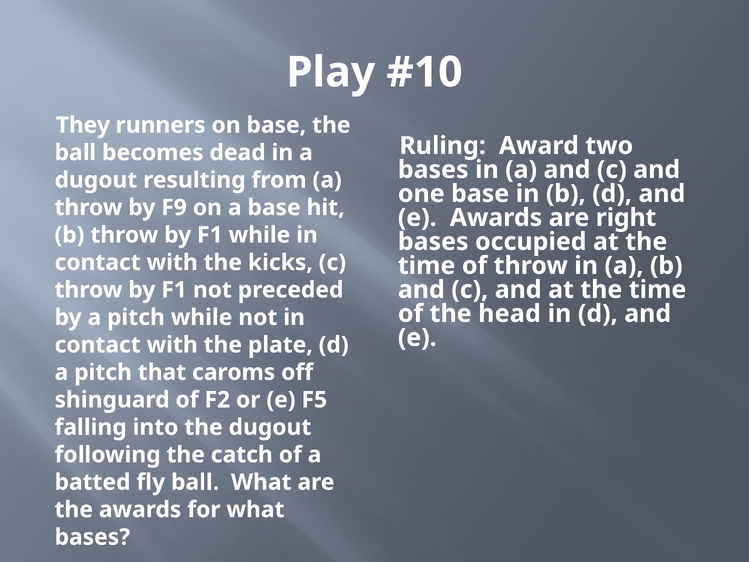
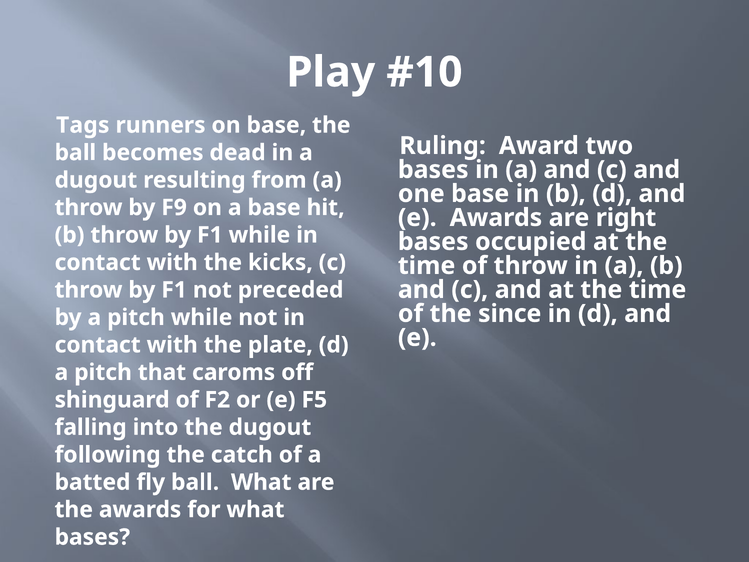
They: They -> Tags (83, 125)
head: head -> since (510, 314)
